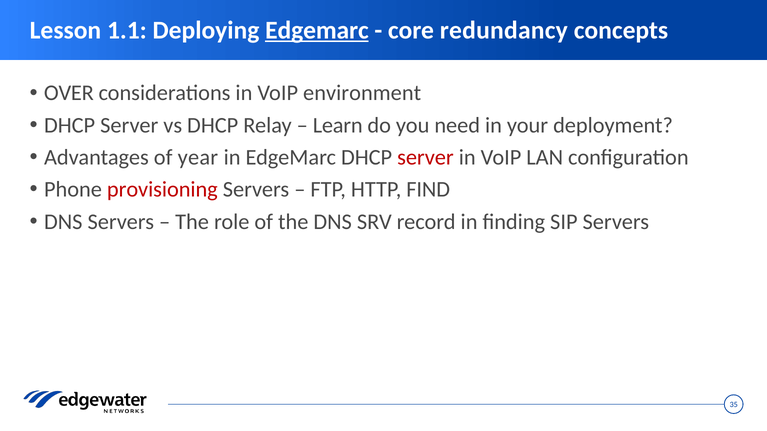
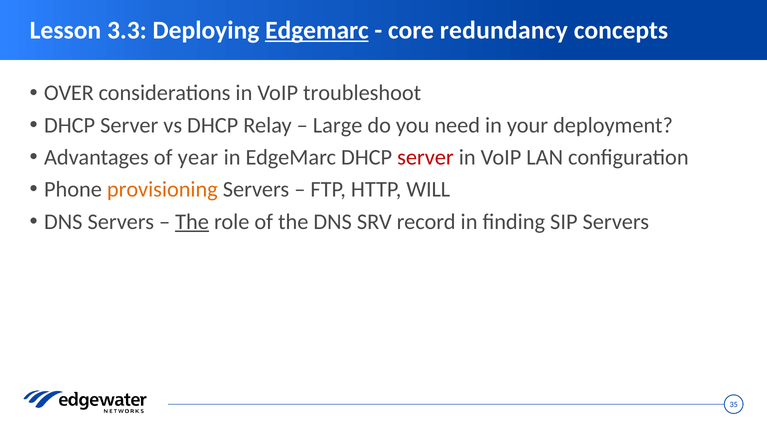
1.1: 1.1 -> 3.3 (127, 30)
environment: environment -> troubleshoot (362, 93)
Learn: Learn -> Large (338, 125)
provisioning colour: red -> orange (162, 190)
FIND: FIND -> WILL (428, 190)
The underline: none -> present (192, 222)
